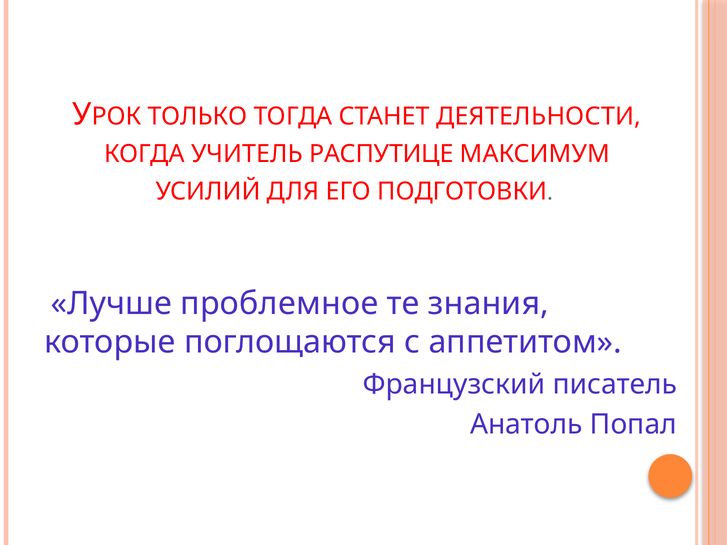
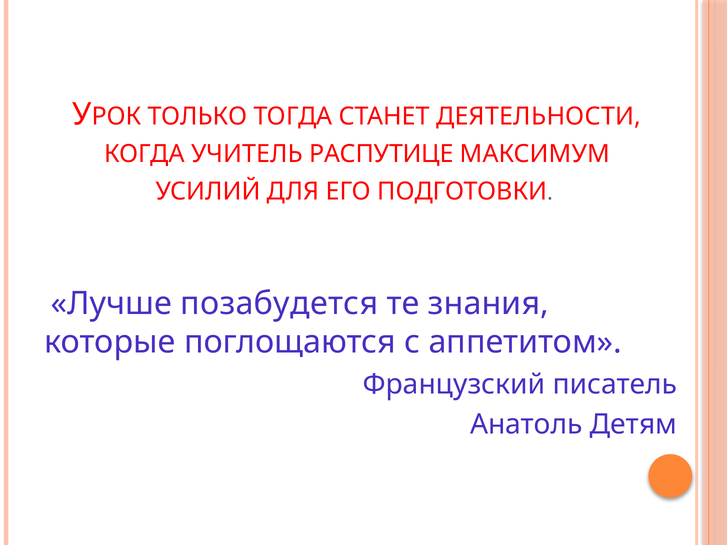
проблемное: проблемное -> позабудется (279, 304)
Попал: Попал -> Детям (633, 425)
